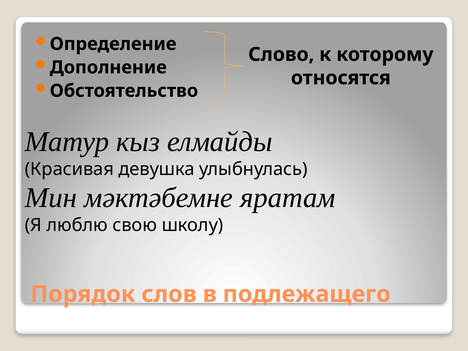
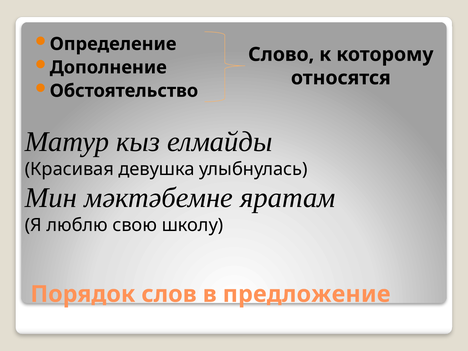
подлежащего: подлежащего -> предложение (307, 294)
